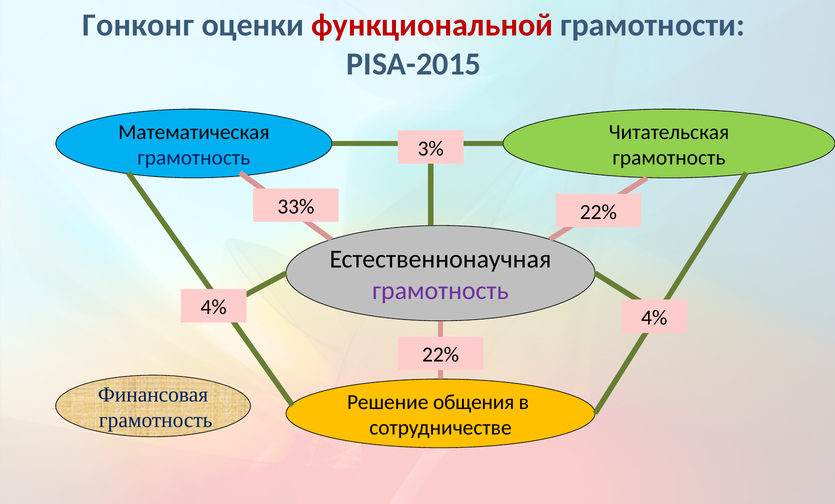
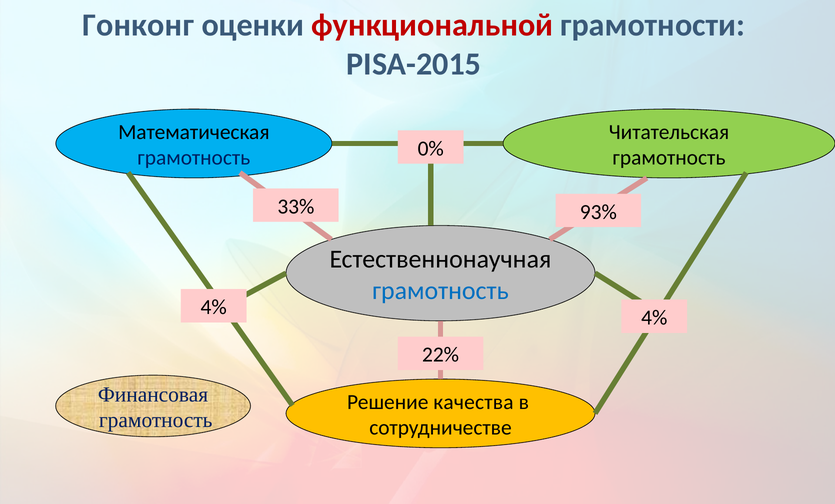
3%: 3% -> 0% (431, 148)
33% 22%: 22% -> 93% (598, 212)
грамотность colour: purple -> blue (440, 290)
общения: общения -> качества (473, 402)
